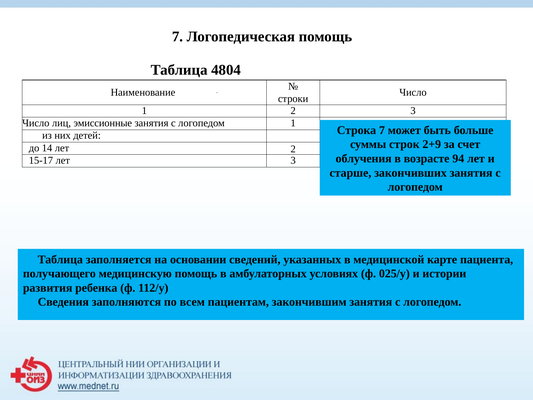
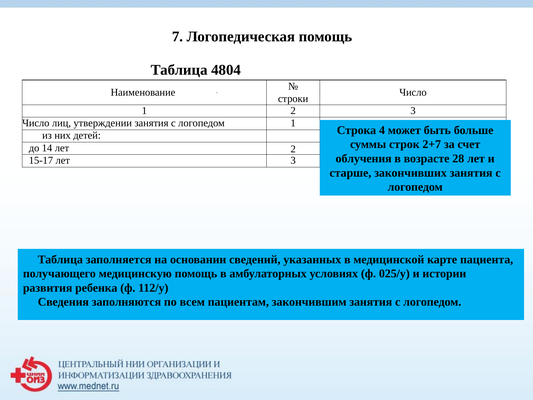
эмиссионные: эмиссионные -> утверждении (103, 123)
Строка 7: 7 -> 4 (382, 130)
2+9: 2+9 -> 2+7 (432, 144)
94: 94 -> 28 (458, 158)
